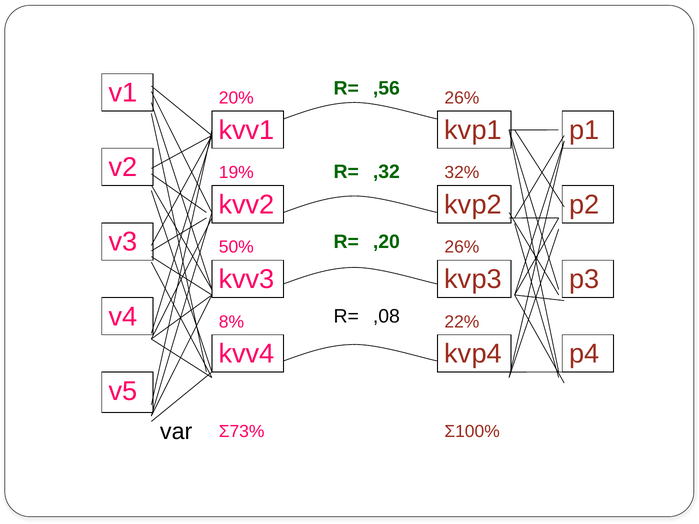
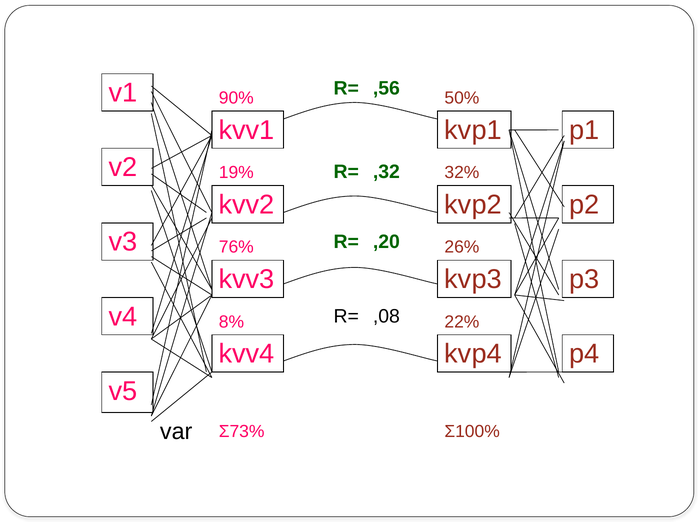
20%: 20% -> 90% (236, 98)
,56 26%: 26% -> 50% (462, 98)
50%: 50% -> 76% (236, 247)
